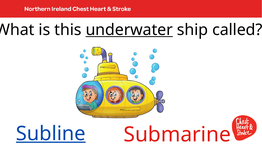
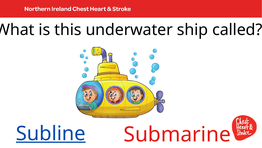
underwater underline: present -> none (129, 30)
